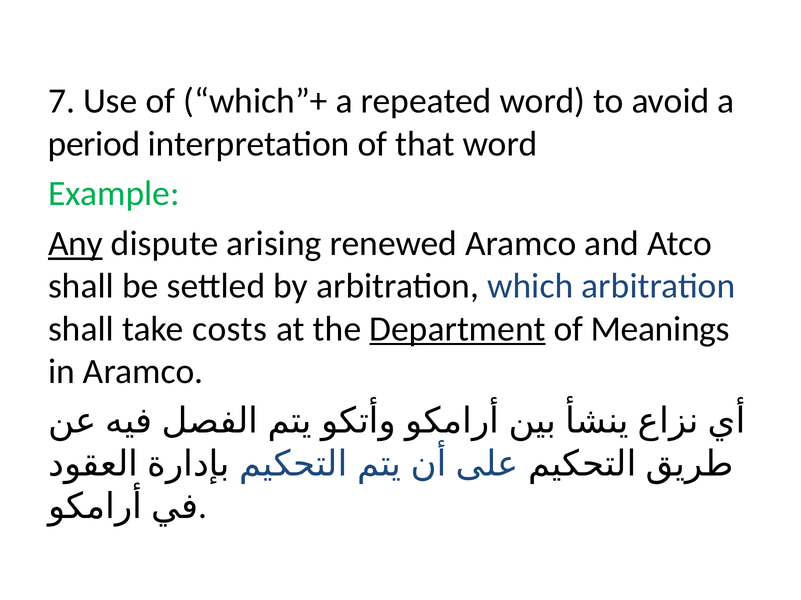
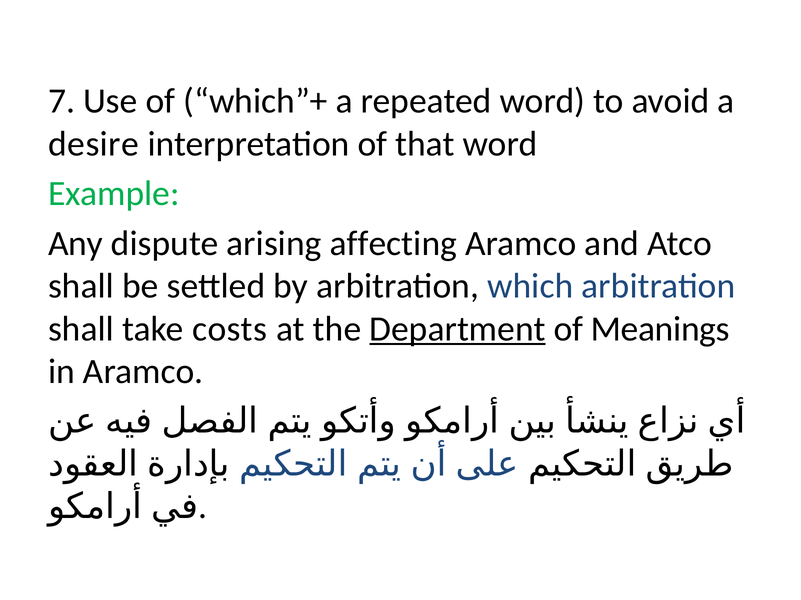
period: period -> desire (94, 144)
Any underline: present -> none (76, 244)
renewed: renewed -> affecting (393, 244)
